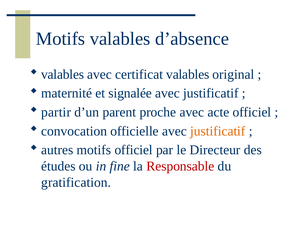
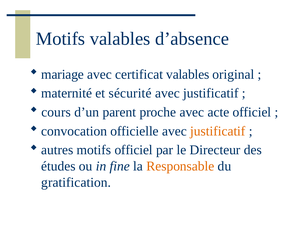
valables: valables -> mariage (63, 74)
signalée: signalée -> sécurité (130, 93)
partir: partir -> cours (56, 112)
Responsable colour: red -> orange (180, 166)
